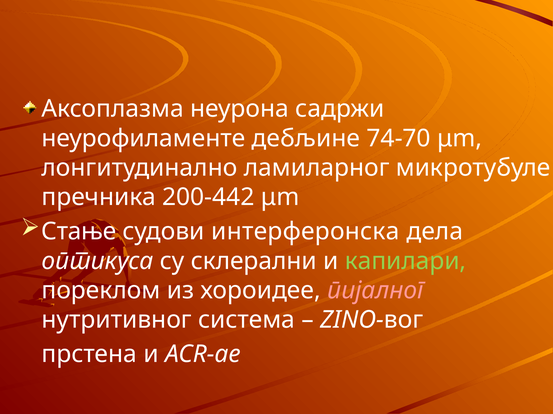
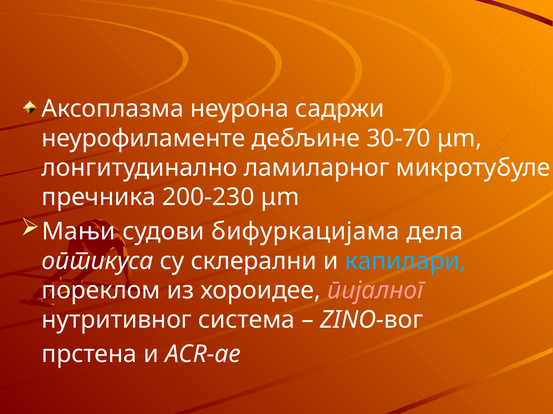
74-70: 74-70 -> 30-70 (399, 139)
200-442: 200-442 -> 200-230 (208, 198)
Стање: Стање -> Мањи (79, 232)
интерферонска: интерферонска -> бифуркацијама (305, 232)
капилари colour: light green -> light blue (405, 261)
